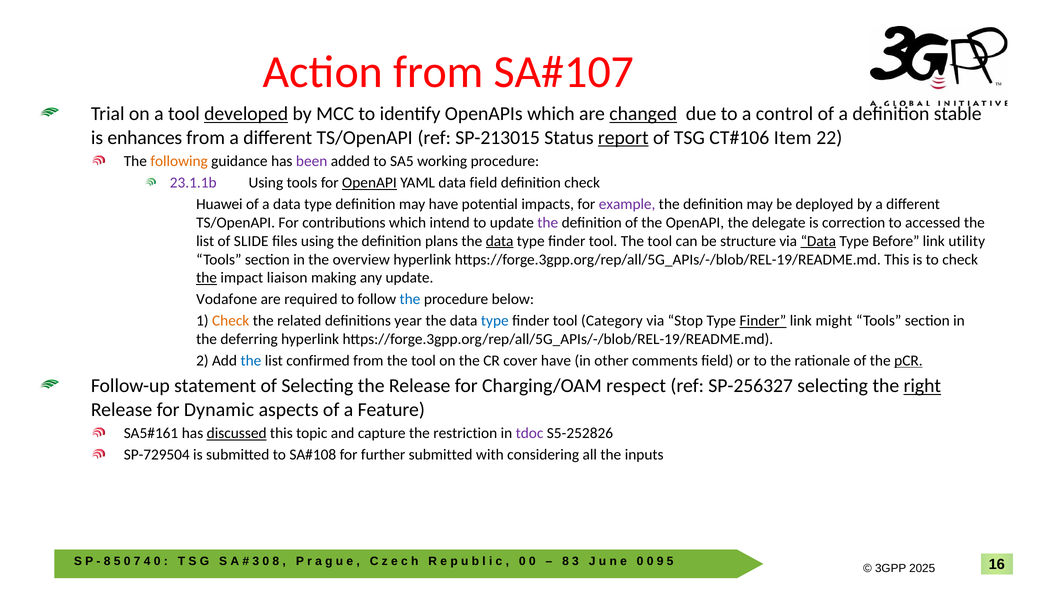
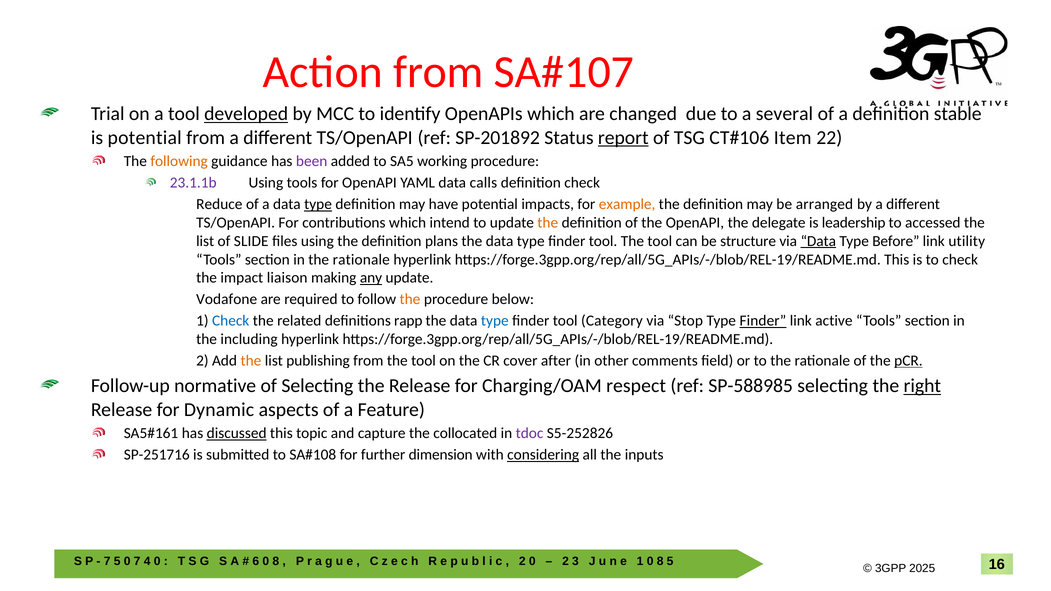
changed underline: present -> none (643, 114)
control: control -> several (784, 114)
is enhances: enhances -> potential (145, 138)
SP-213015: SP-213015 -> SP-201892 (498, 138)
OpenAPI underline: present -> none (369, 183)
data field: field -> calls (483, 183)
Huawei: Huawei -> Reduce (219, 204)
type underline: none -> present (318, 204)
example colour: purple -> orange (627, 204)
deployed: deployed -> arranged (824, 204)
the colour: purple -> orange (548, 223)
correction: correction -> leadership (854, 223)
data underline: present -> none (500, 241)
in the overview: overview -> rationale (361, 260)
the underline: present -> none (207, 278)
any underline: none -> present (371, 278)
the colour: blue -> orange (410, 299)
Check colour: orange -> blue (231, 321)
year: year -> rapp (408, 321)
might: might -> active (834, 321)
deferring: deferring -> including (249, 339)
the colour: blue -> orange (251, 361)
confirmed: confirmed -> publishing (318, 361)
cover have: have -> after (556, 361)
statement: statement -> normative (215, 386)
SP-256327: SP-256327 -> SP-588985 (751, 386)
restriction: restriction -> collocated (465, 433)
SP-729504: SP-729504 -> SP-251716 (157, 455)
further submitted: submitted -> dimension (441, 455)
considering underline: none -> present (543, 455)
8: 8 -> 7 (107, 561)
3: 3 -> 6 (256, 561)
0: 0 -> 2 (522, 561)
8: 8 -> 2 (565, 561)
0: 0 -> 1 (640, 561)
9: 9 -> 8 (660, 561)
